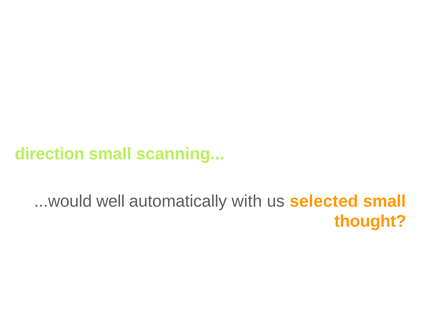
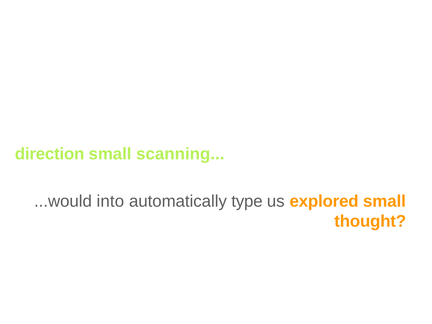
well: well -> into (110, 201)
with: with -> type (247, 201)
selected: selected -> explored (324, 201)
